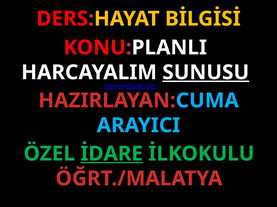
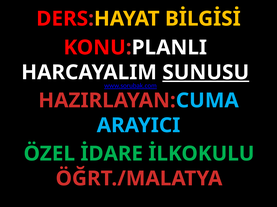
İDARE underline: present -> none (112, 154)
